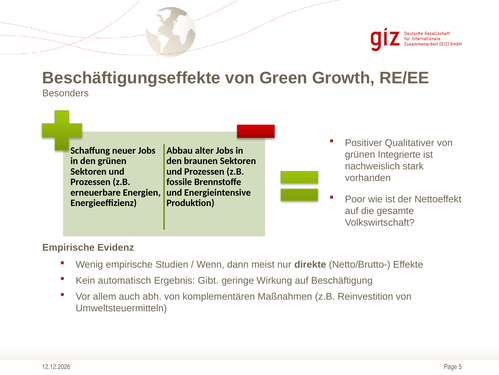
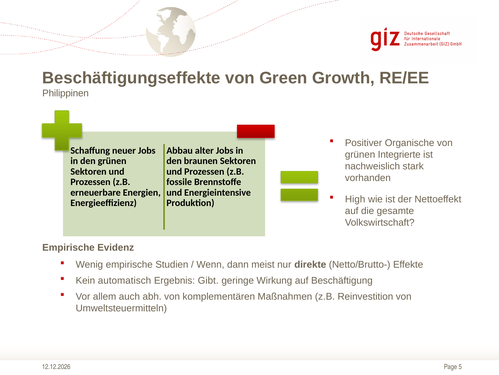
Besonders: Besonders -> Philippinen (66, 93)
Qualitativer: Qualitativer -> Organische (410, 143)
Poor: Poor -> High (355, 199)
